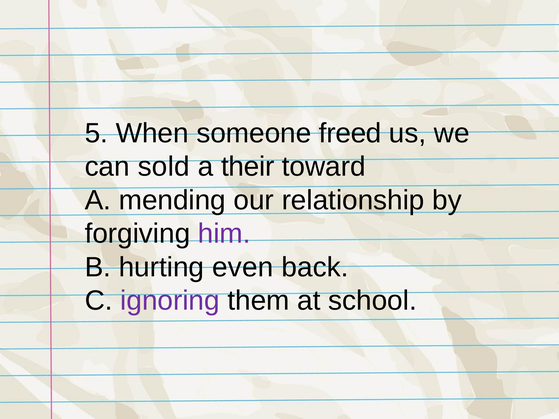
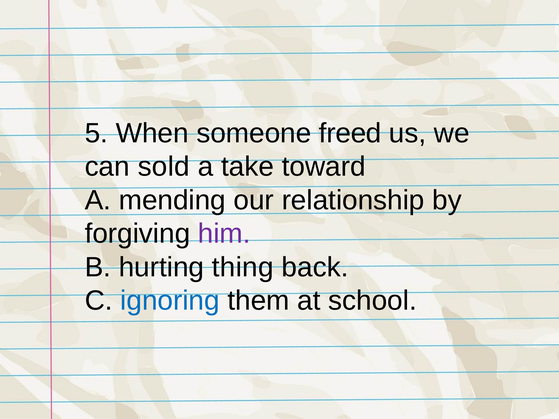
their: their -> take (248, 167)
even: even -> thing (243, 267)
ignoring colour: purple -> blue (170, 301)
